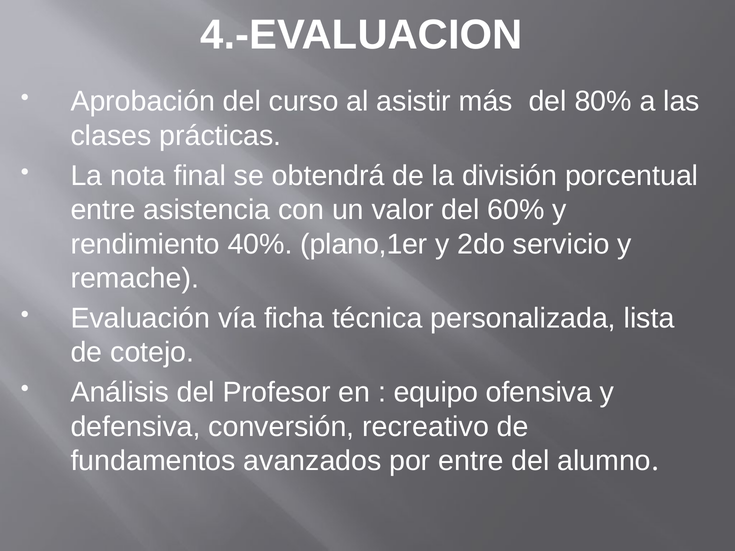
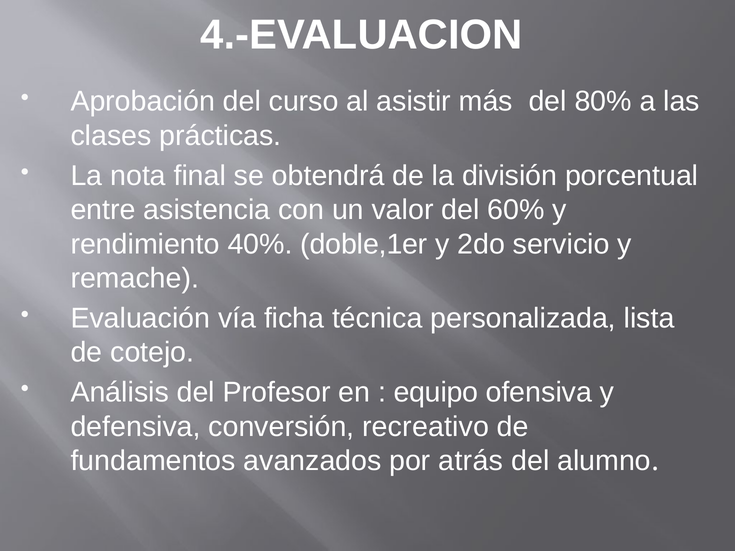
plano,1er: plano,1er -> doble,1er (364, 244)
por entre: entre -> atrás (471, 461)
